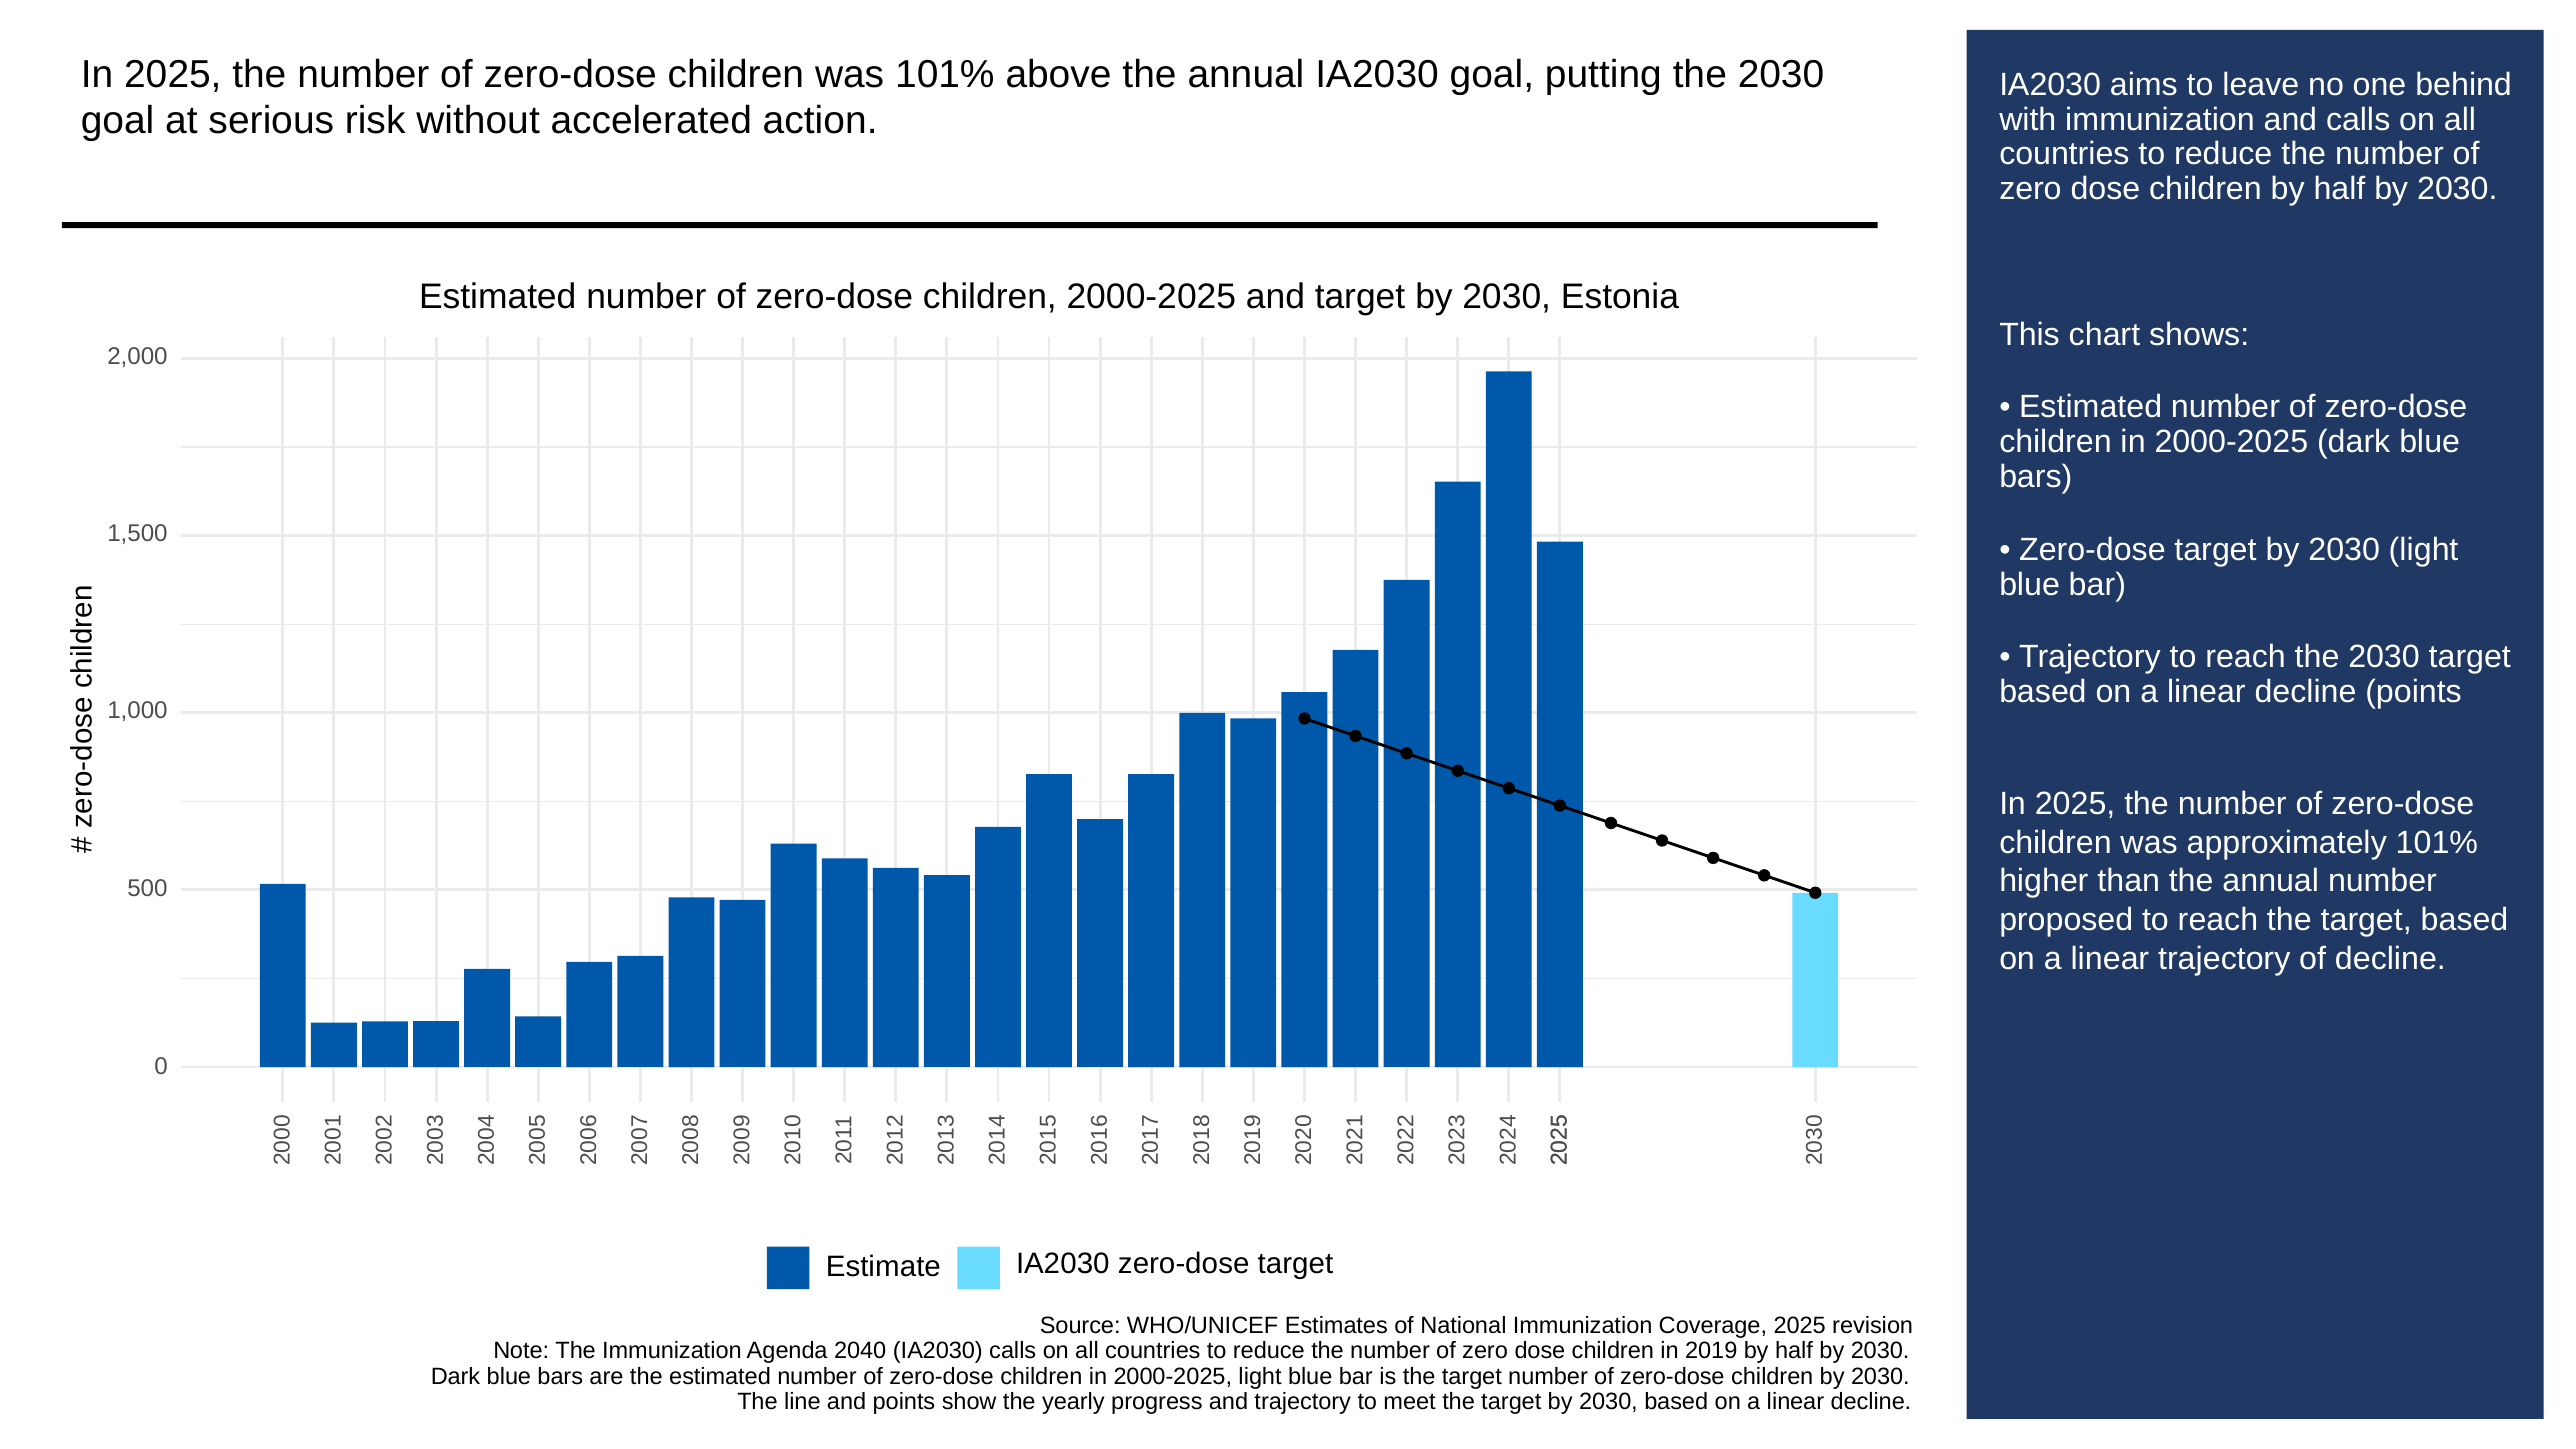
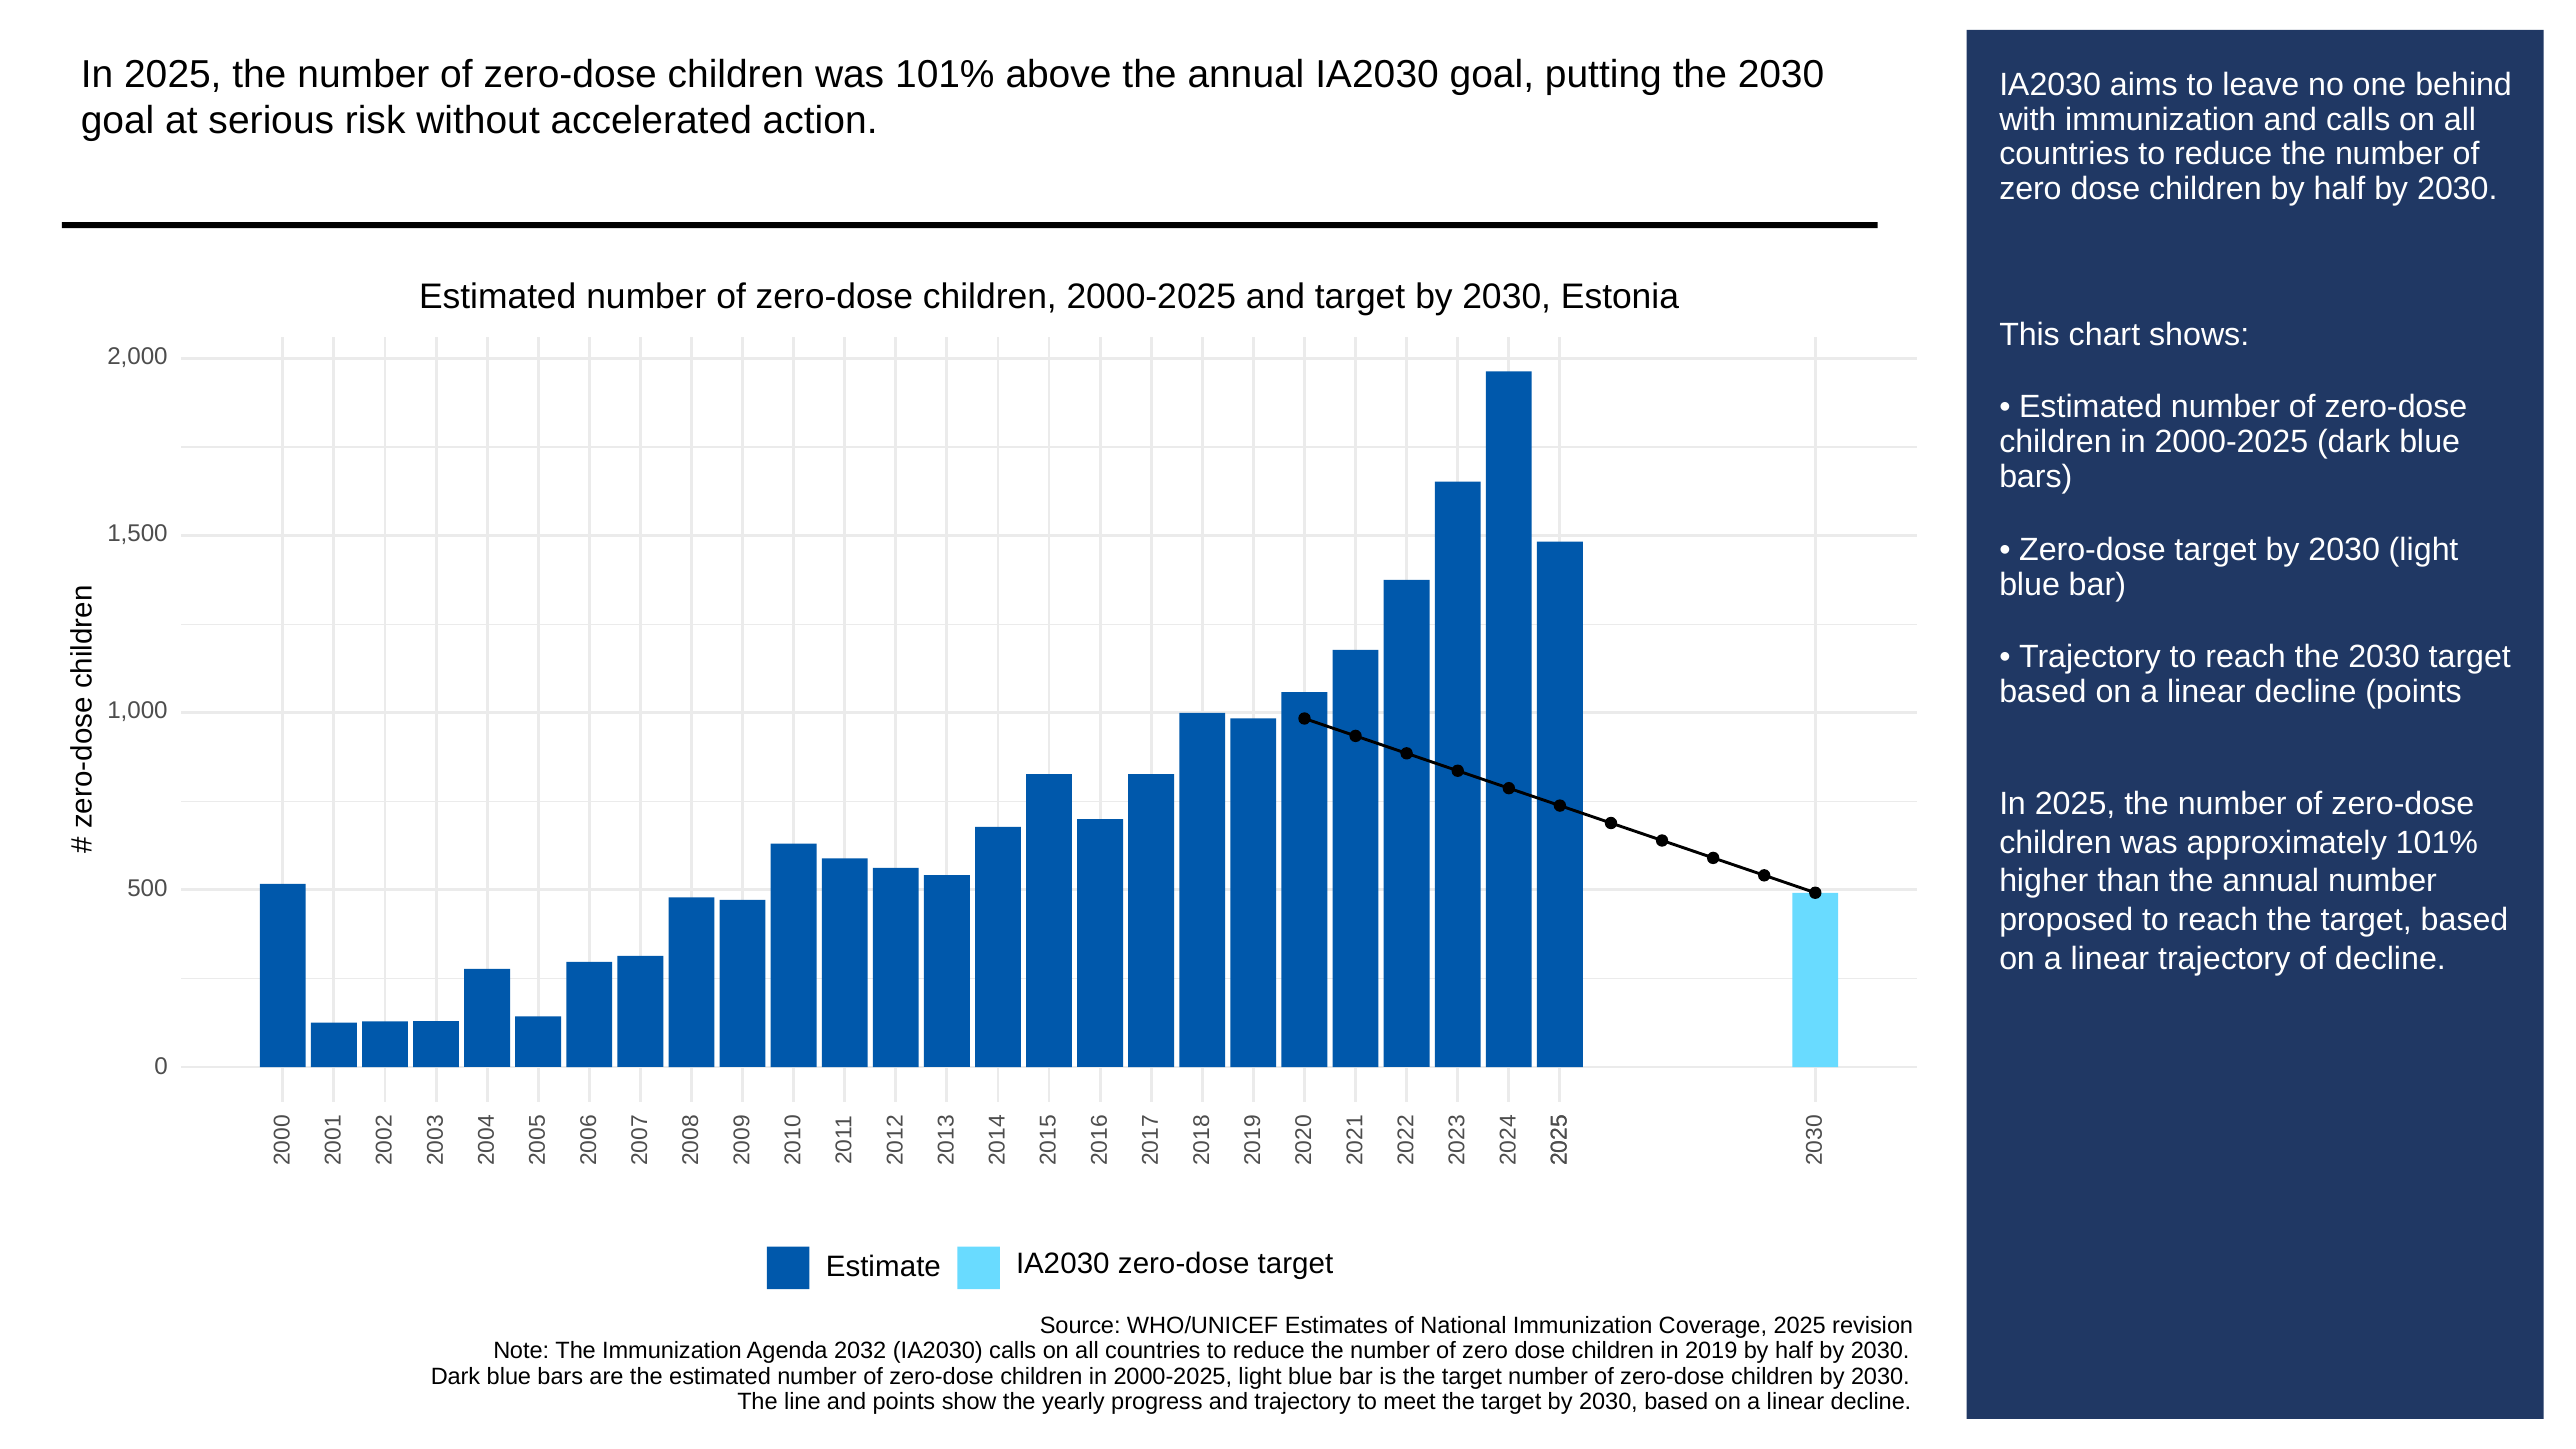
2040: 2040 -> 2032 (860, 1351)
